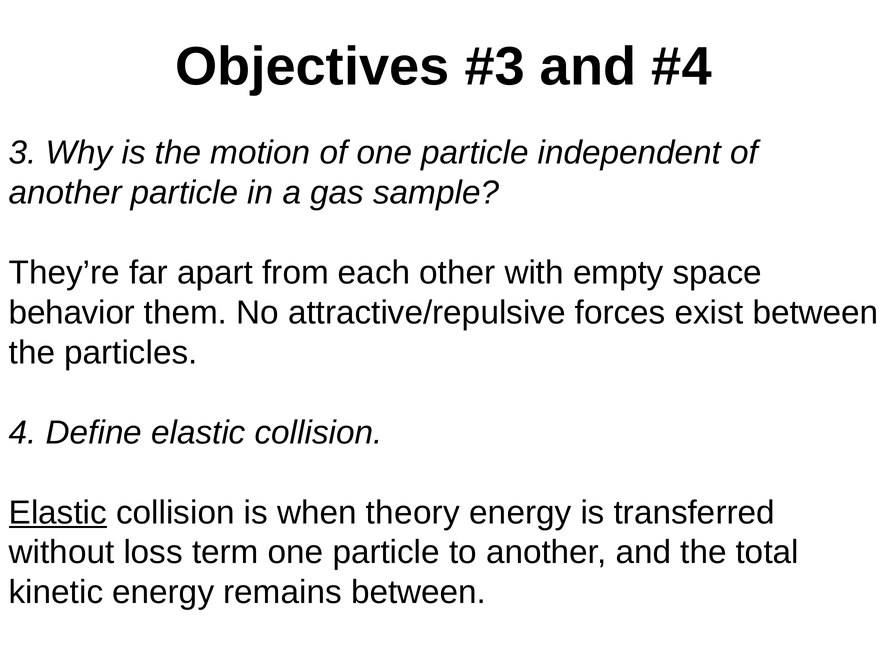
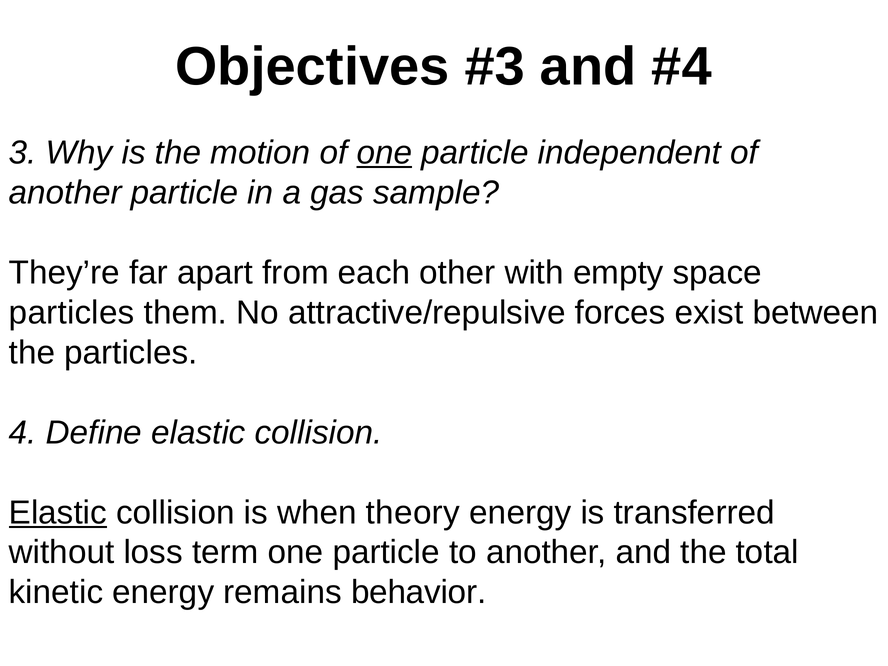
one underline: none -> present (384, 153)
behavior: behavior -> particles (72, 313)
remains between: between -> behavior (419, 592)
